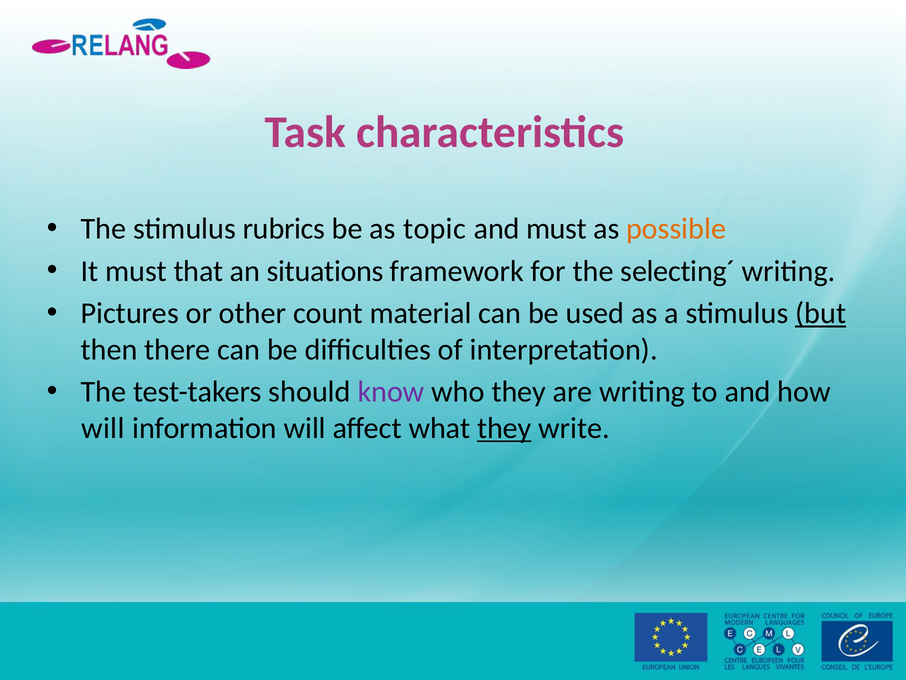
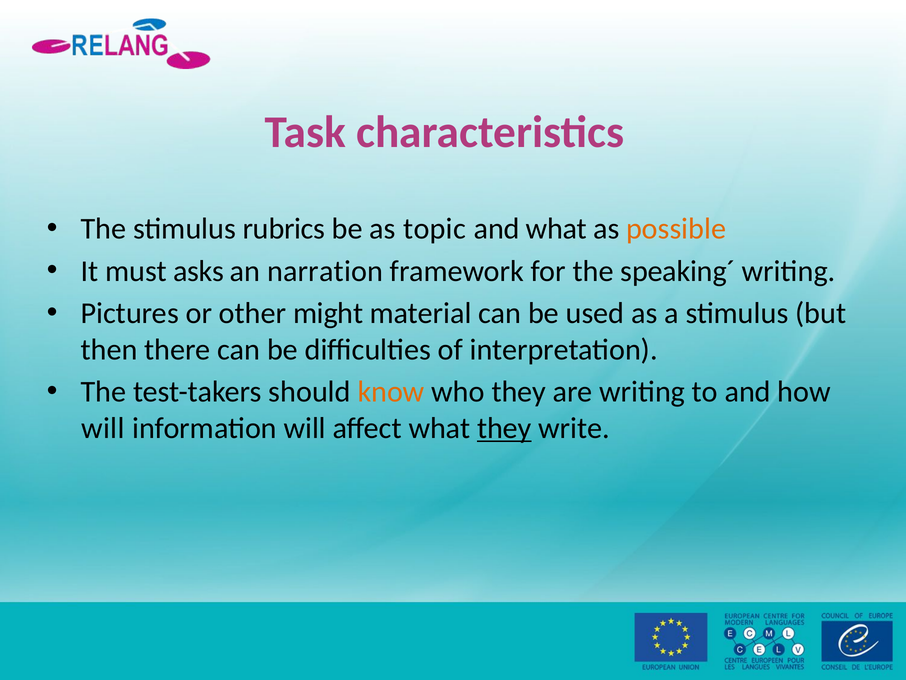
and must: must -> what (557, 229)
that: that -> asks (199, 271)
situations: situations -> narration (325, 271)
selecting´: selecting´ -> speaking´ (678, 271)
count: count -> might (328, 313)
but underline: present -> none (821, 313)
know colour: purple -> orange (391, 392)
